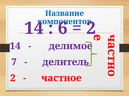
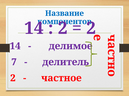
6: 6 -> 2 (63, 28)
